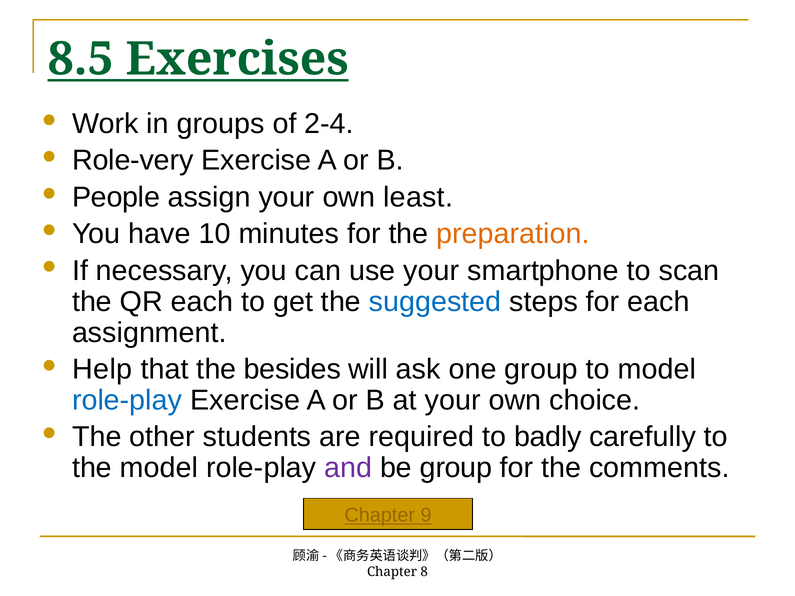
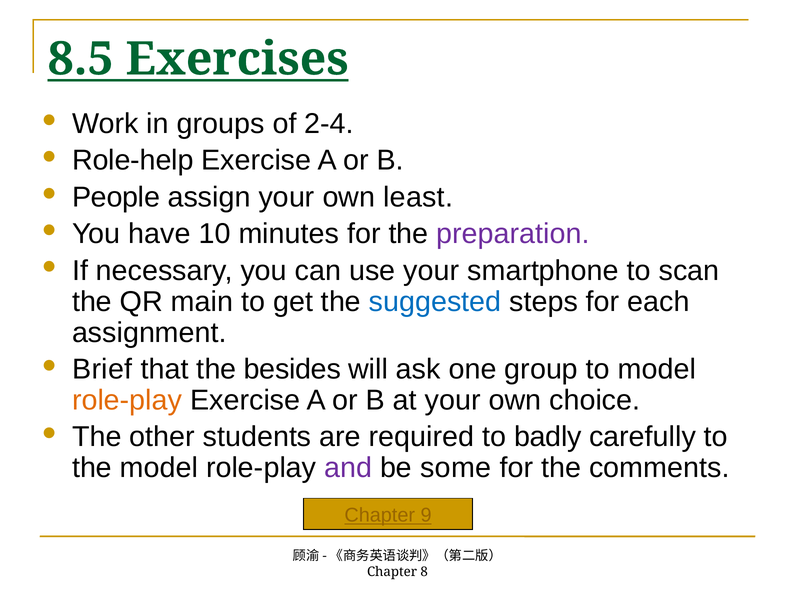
Role-very: Role-very -> Role-help (133, 161)
preparation colour: orange -> purple (513, 234)
QR each: each -> main (202, 302)
Help: Help -> Brief (102, 369)
role-play colour: blue -> orange (127, 400)
be group: group -> some (456, 468)
